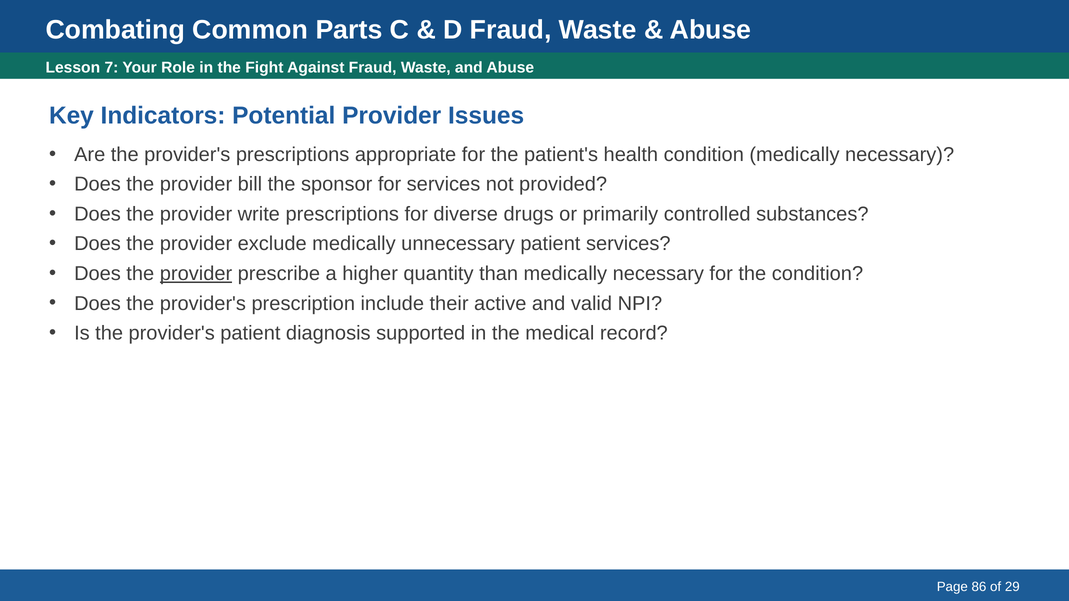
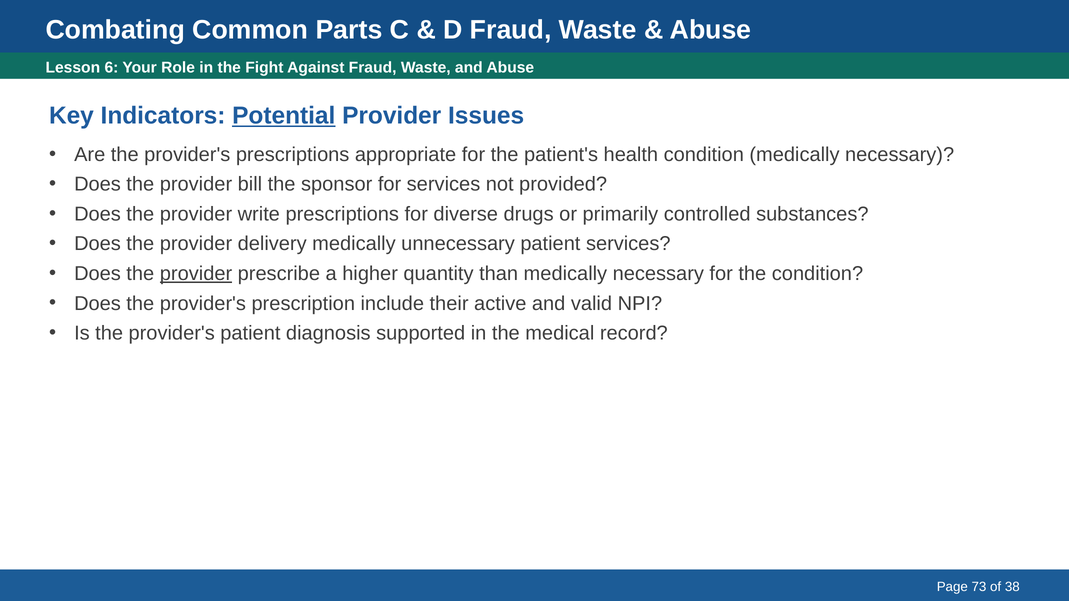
7: 7 -> 6 (111, 68)
Potential underline: none -> present (284, 116)
exclude: exclude -> delivery (272, 244)
86: 86 -> 73 (979, 587)
29: 29 -> 38 (1012, 587)
